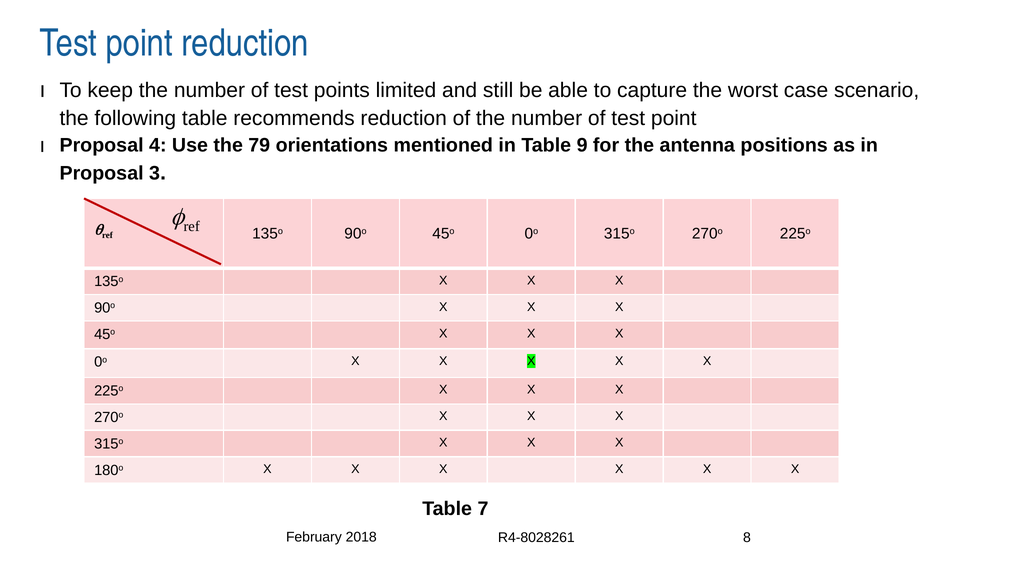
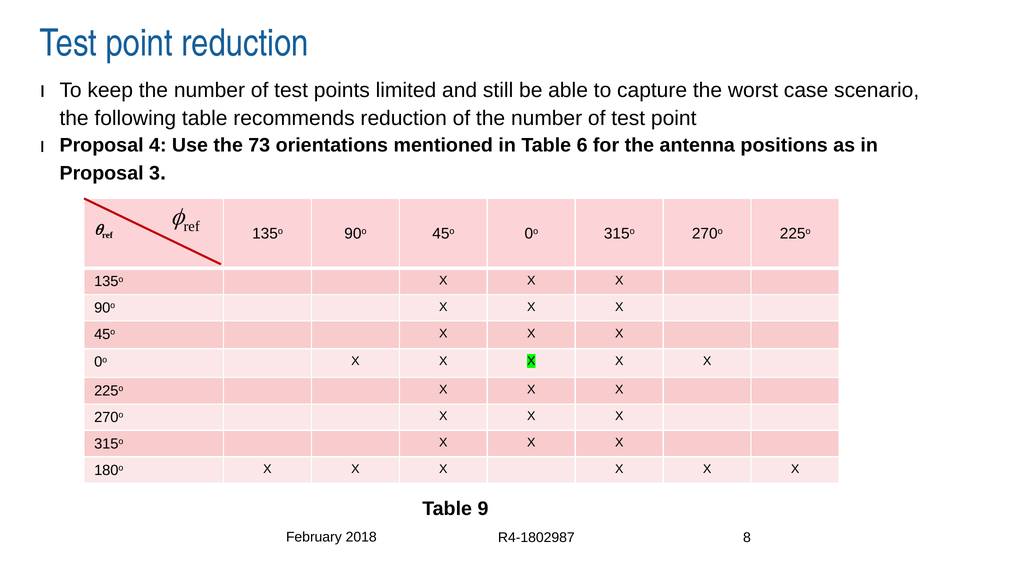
79: 79 -> 73 (259, 146)
9: 9 -> 6 (582, 146)
7: 7 -> 9 (483, 510)
R4-8028261: R4-8028261 -> R4-1802987 (536, 538)
